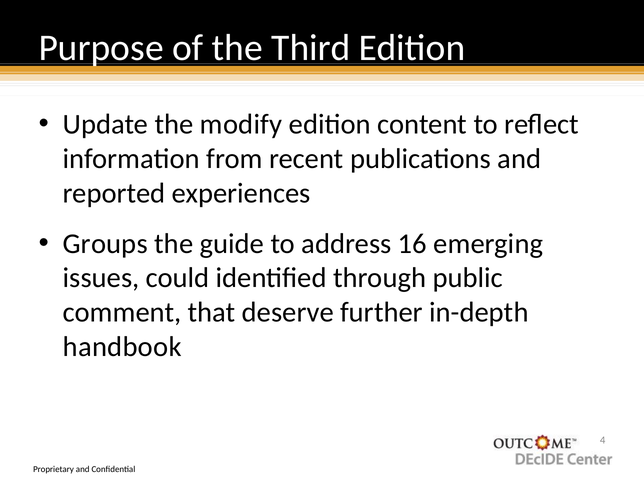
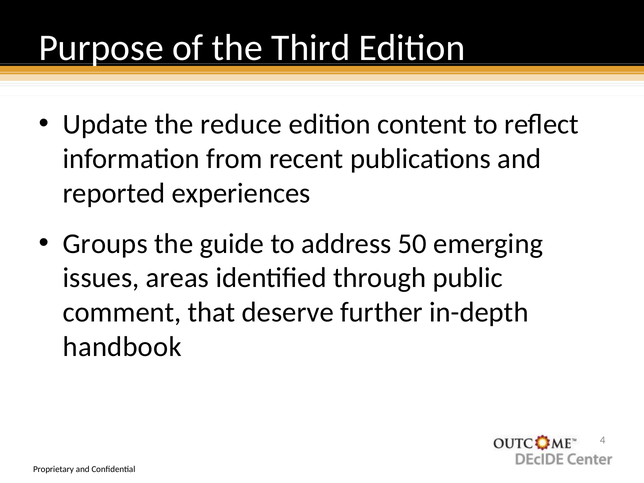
modify: modify -> reduce (241, 124)
16: 16 -> 50 (412, 244)
could: could -> areas (177, 278)
